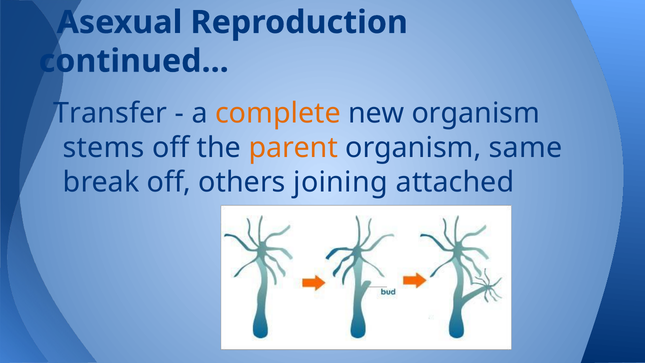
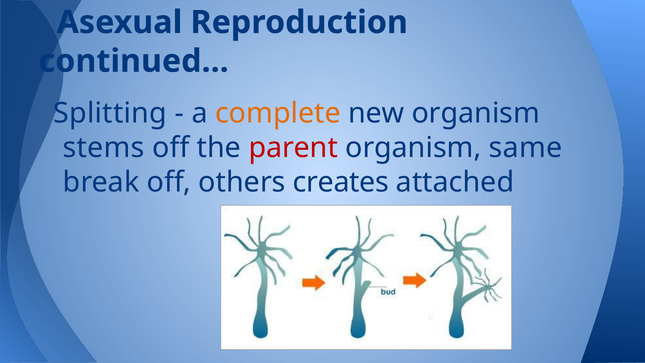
Transfer: Transfer -> Splitting (110, 113)
parent colour: orange -> red (293, 148)
joining: joining -> creates (341, 182)
